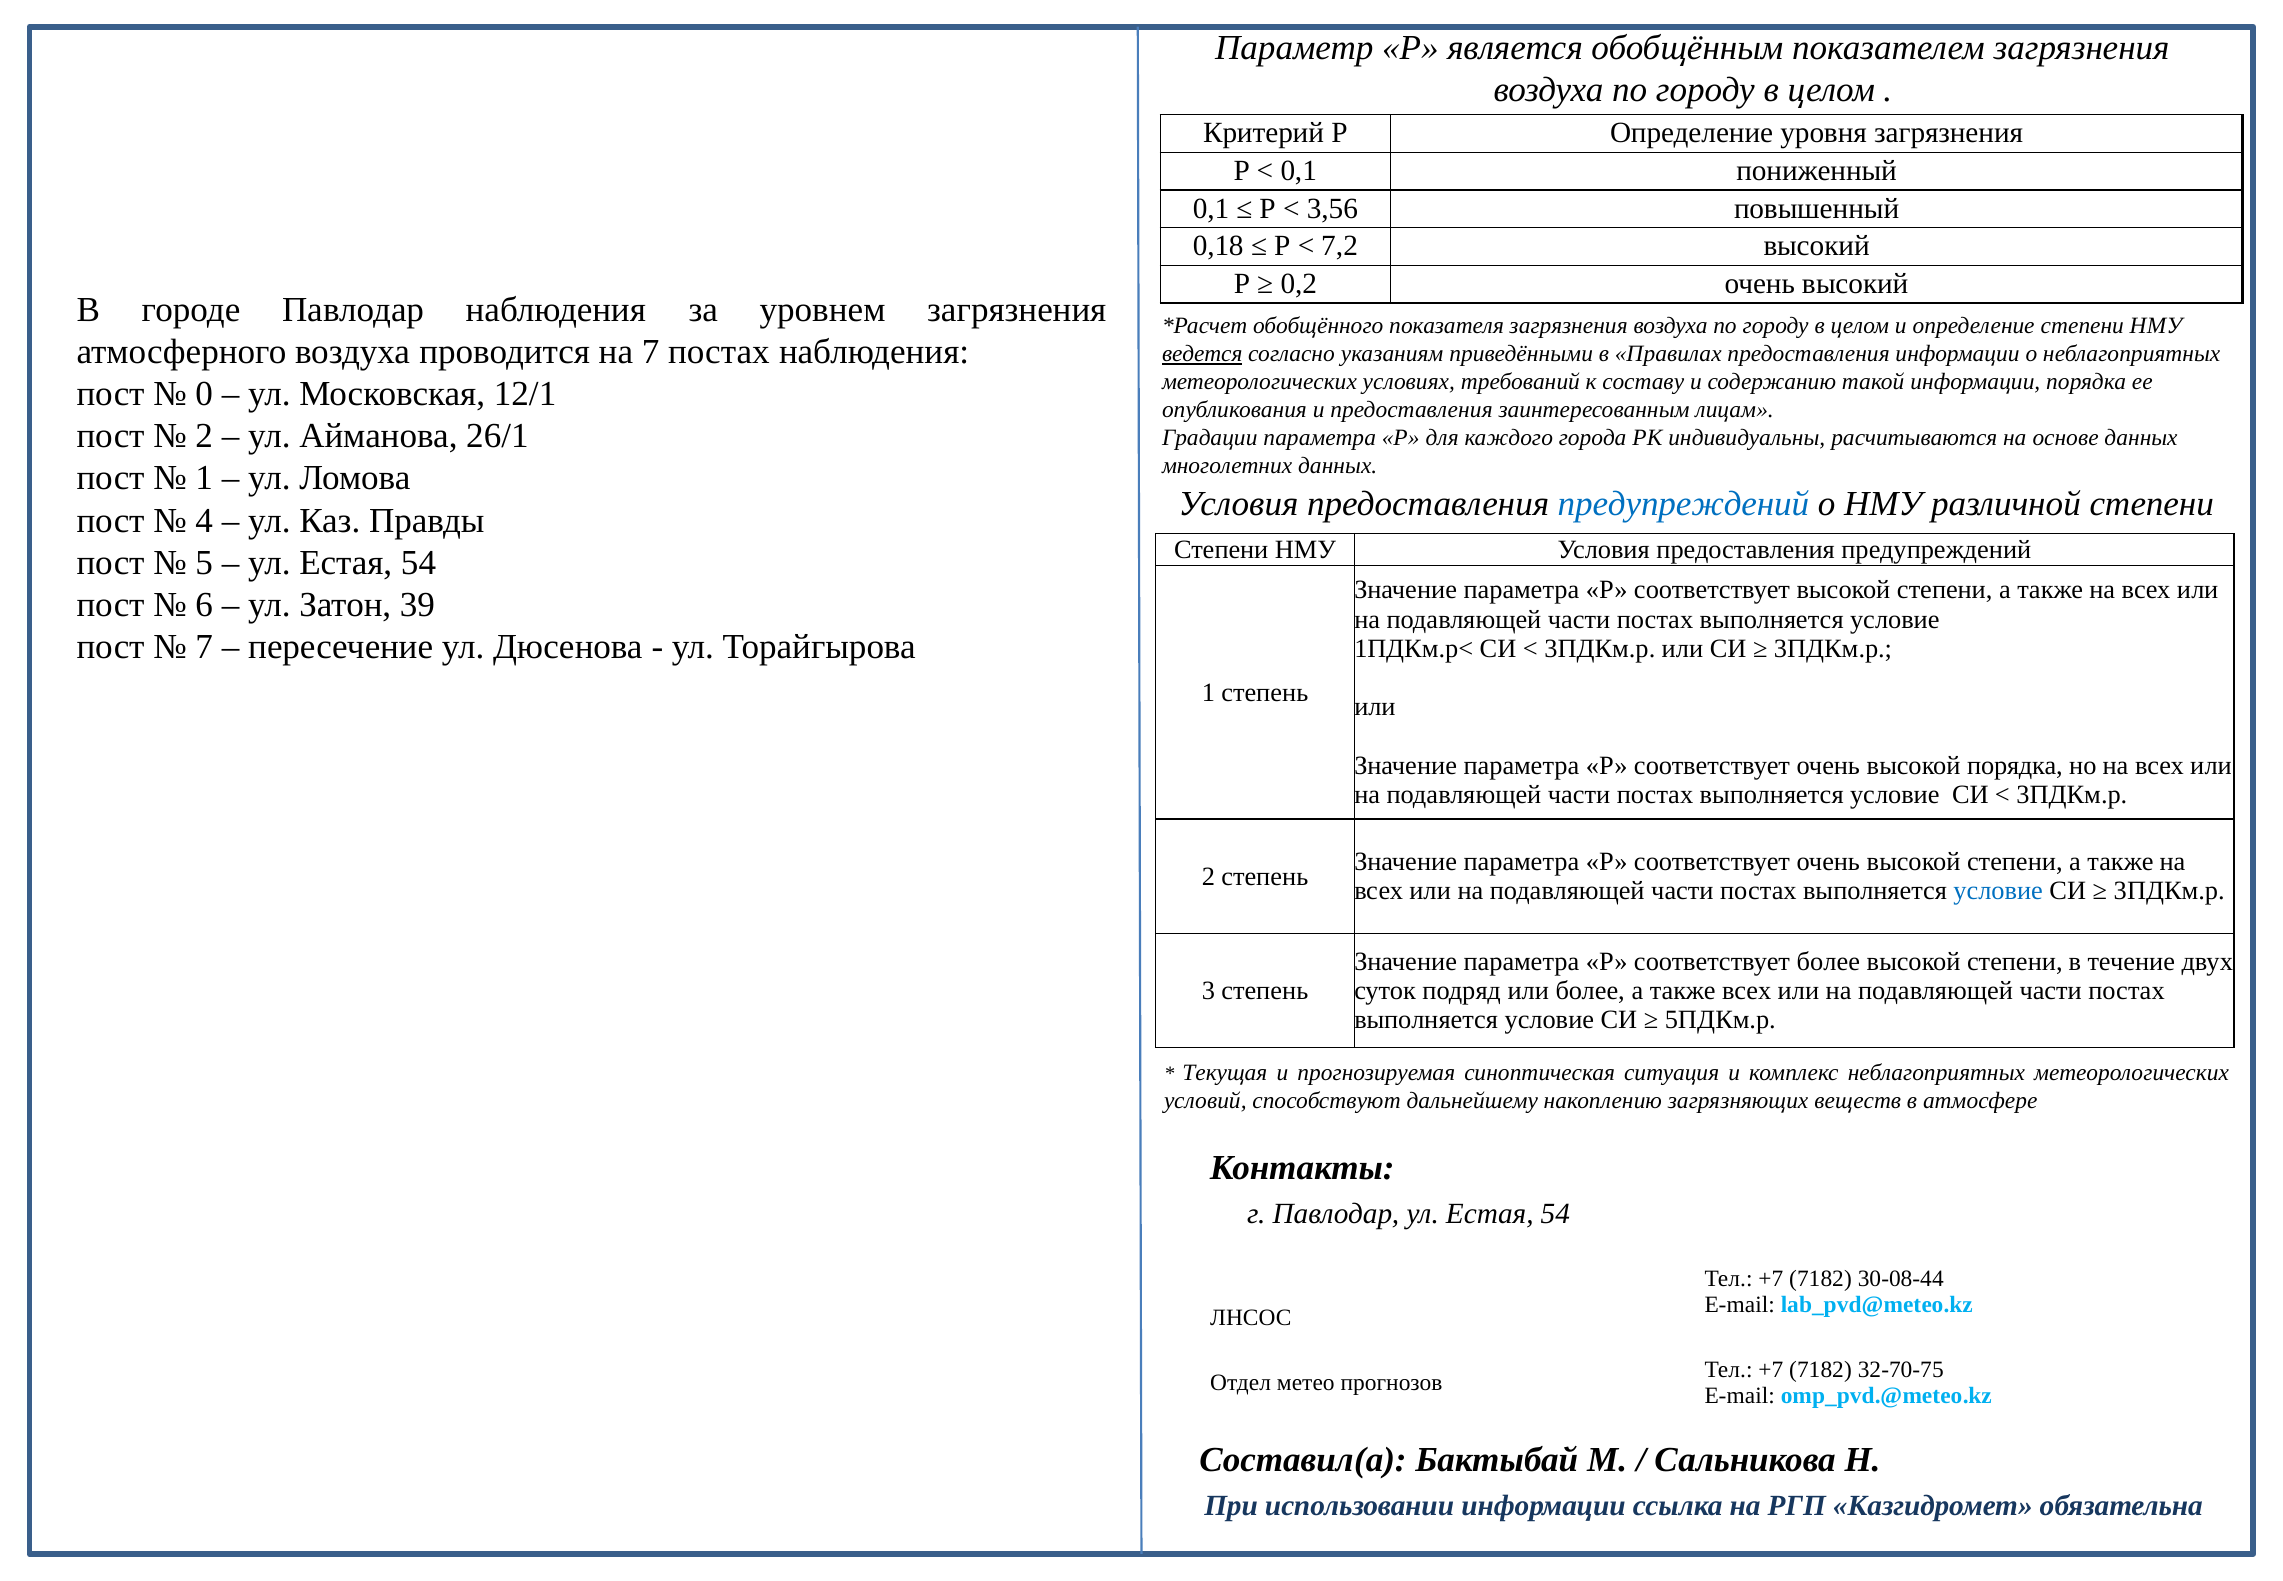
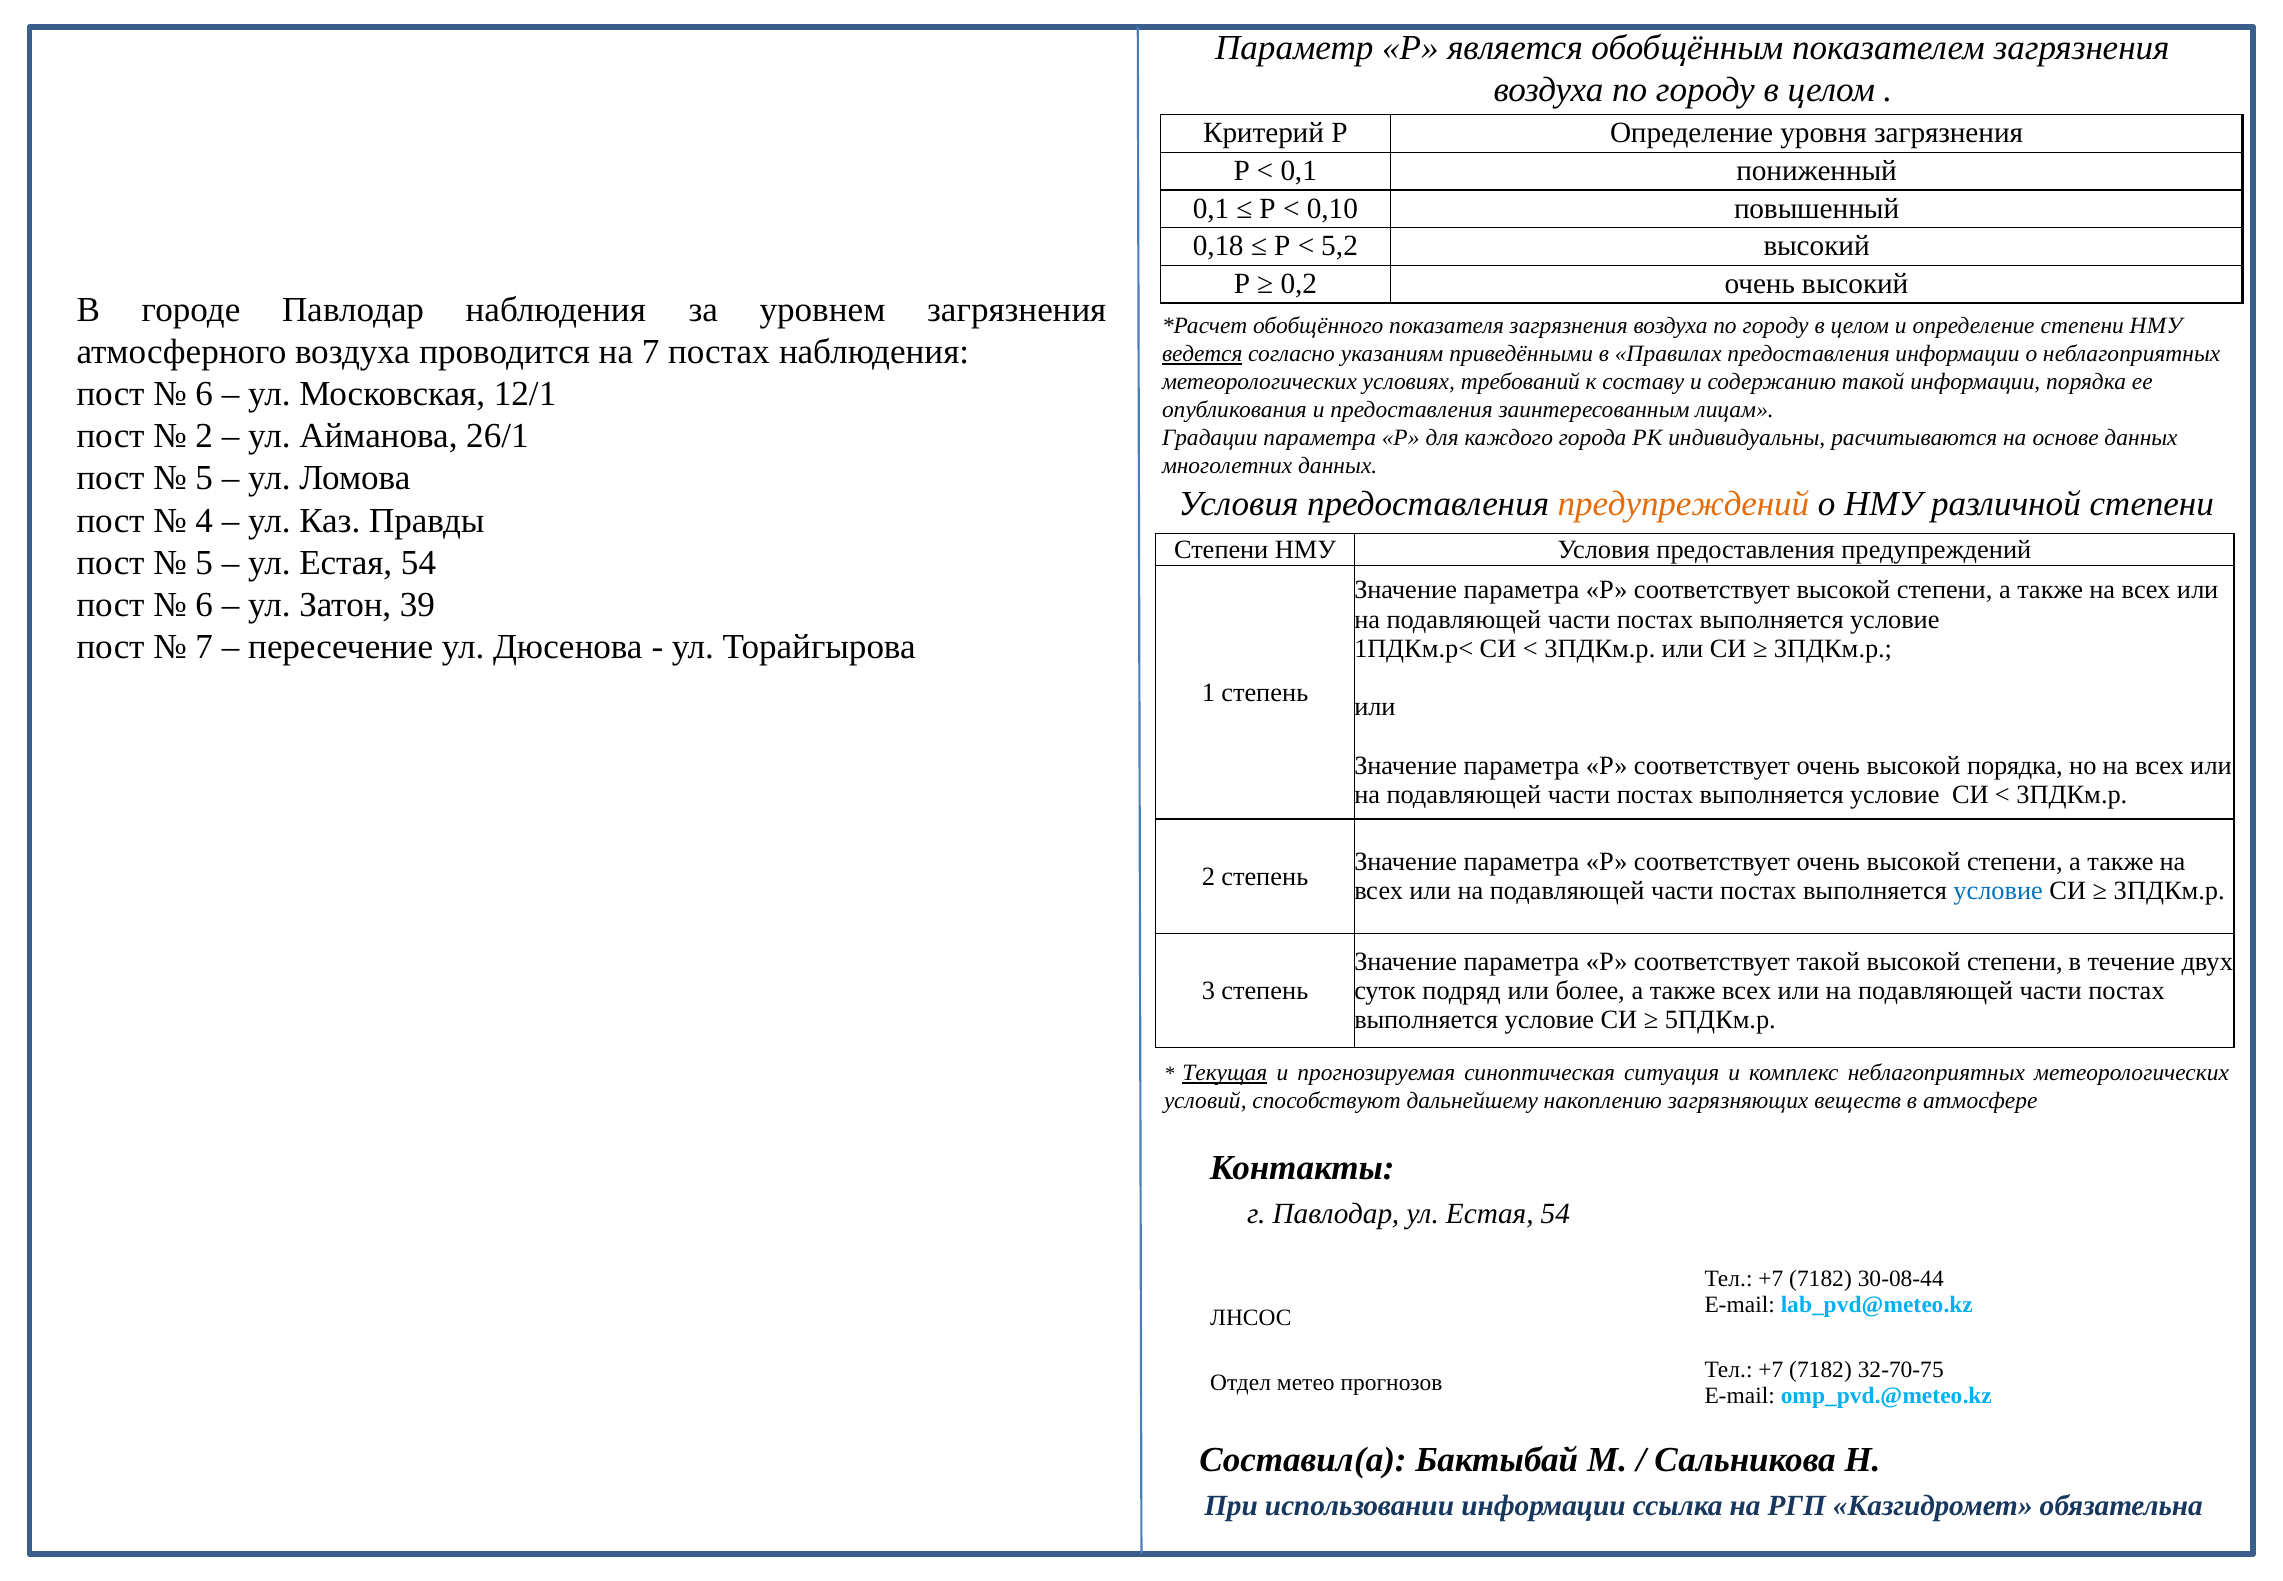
3,56: 3,56 -> 0,10 (1332, 209)
7,2: 7,2 -> 5,2 (1340, 246)
0: 0 -> 6 (204, 394)
1: 1 -> 5 (204, 478)
предупреждений colour: blue -> orange (1683, 503)
соответствует более: более -> такой (1828, 961)
Текущая underline: none -> present (1225, 1073)
